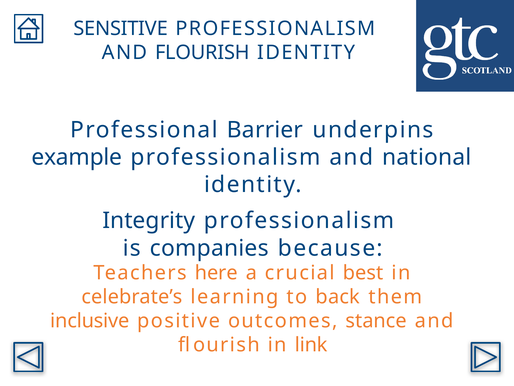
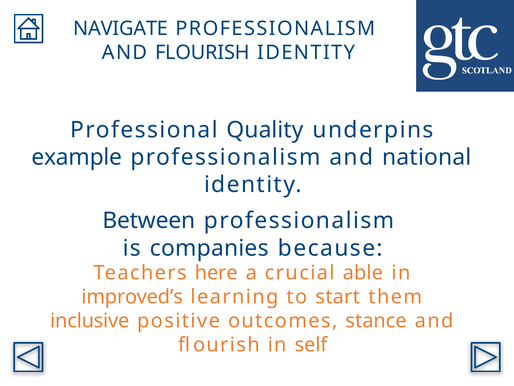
SENSITIVE: SENSITIVE -> NAVIGATE (121, 28)
Barrier: Barrier -> Quality (265, 130)
Integrity: Integrity -> Between (149, 220)
best: best -> able (363, 272)
celebrate’s: celebrate’s -> improved’s (132, 296)
back: back -> start (338, 296)
link: link -> self (311, 344)
